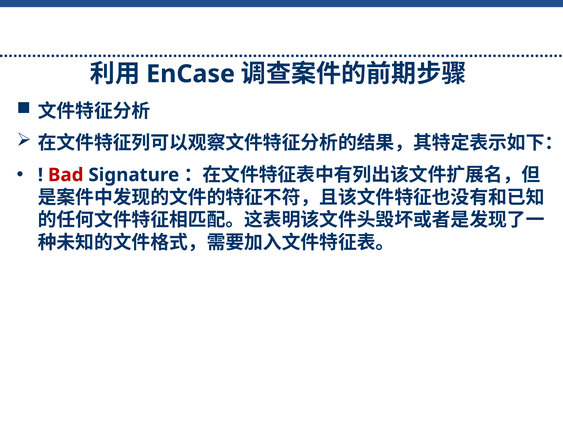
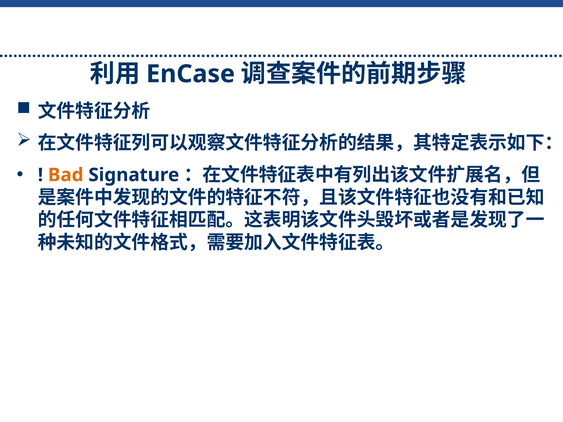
Bad colour: red -> orange (66, 175)
